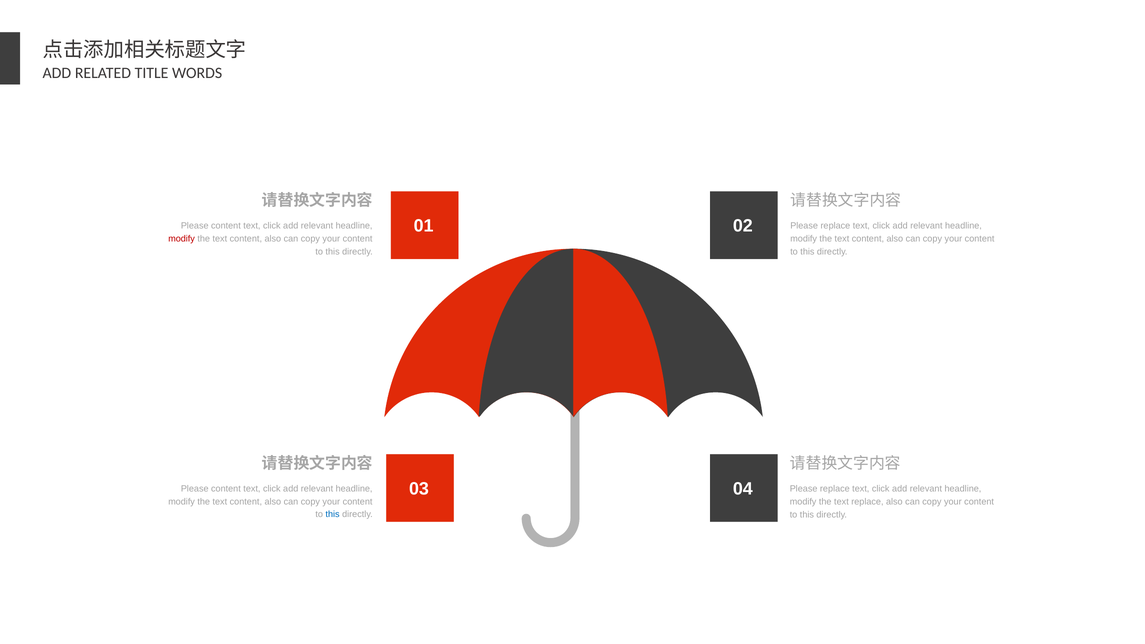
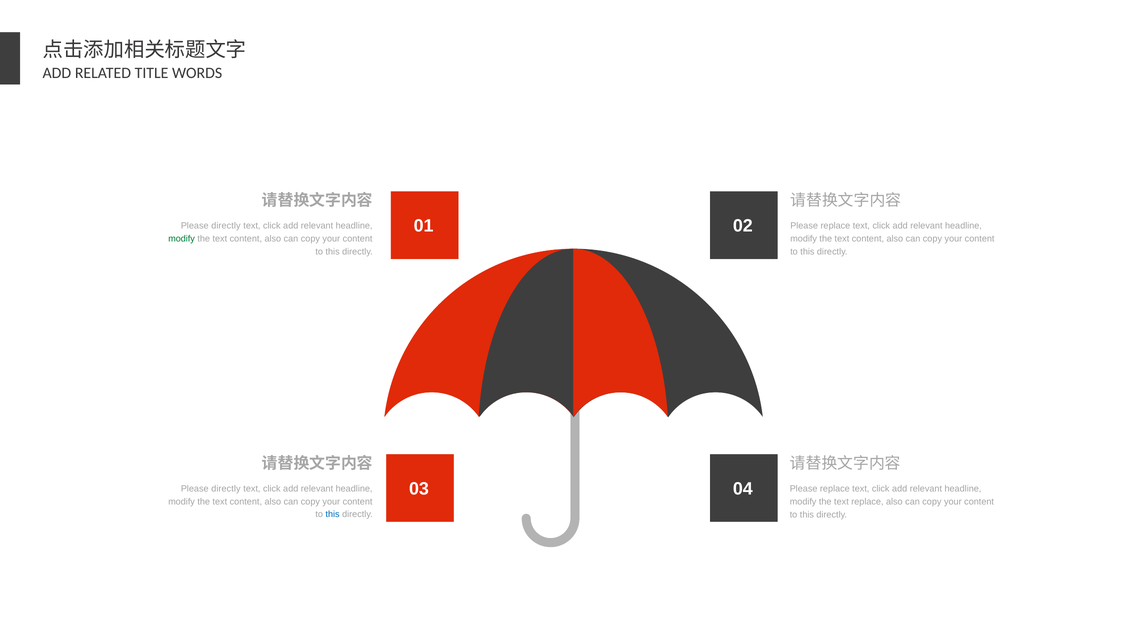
content: content -> directly (226, 226)
modify colour: red -> green (182, 239)
content: content -> directly (226, 489)
